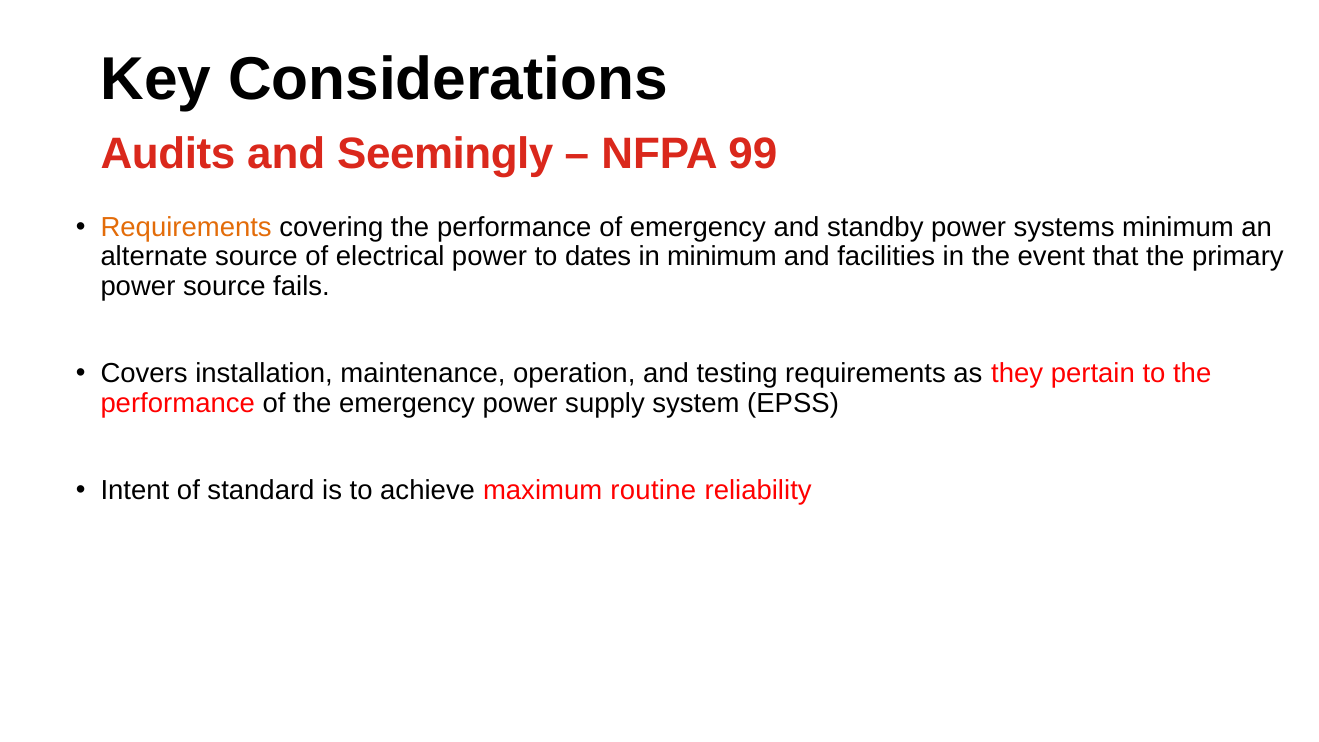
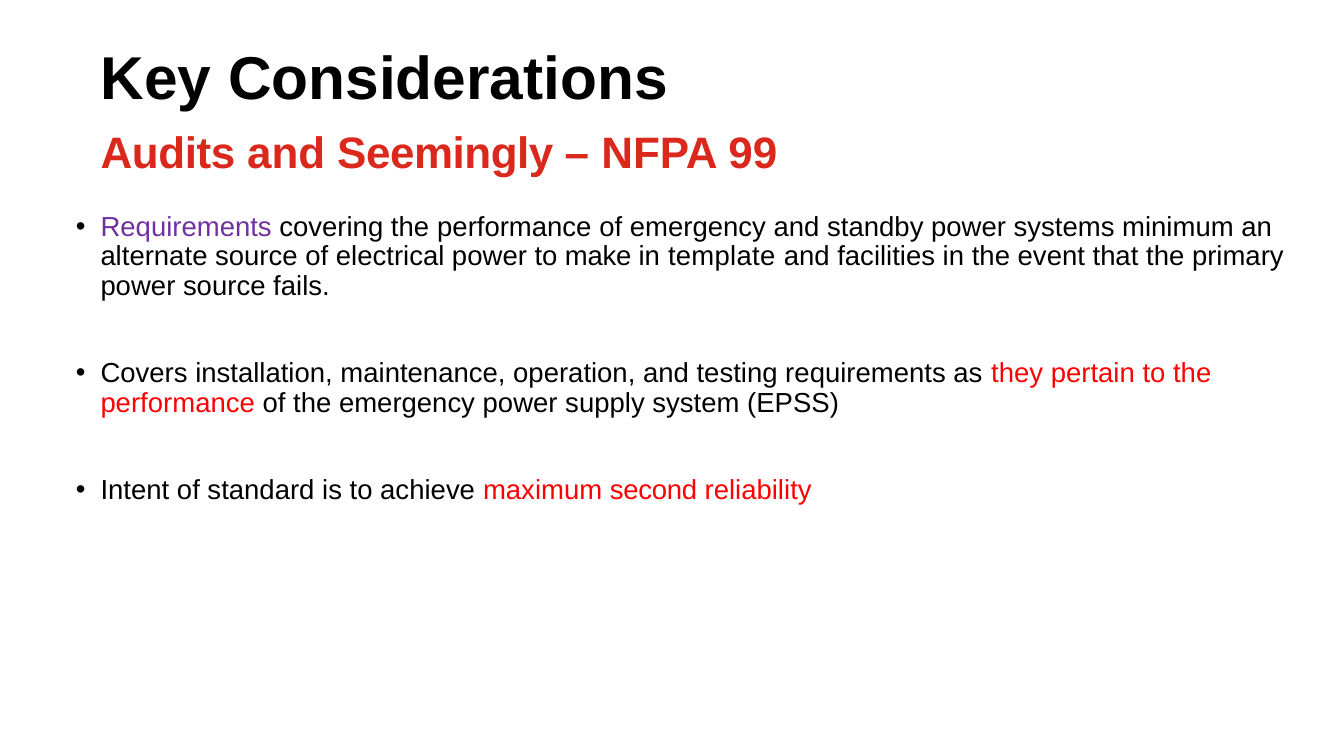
Requirements colour: orange -> purple (186, 227)
dates: dates -> make (598, 257)
in minimum: minimum -> template (722, 257)
routine: routine -> second (654, 490)
